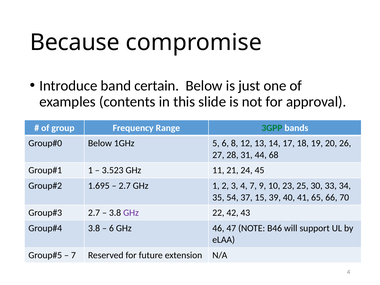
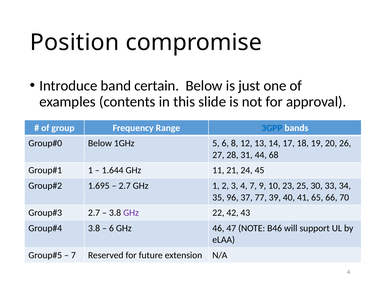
Because: Because -> Position (75, 43)
3GPP colour: green -> blue (272, 128)
3.523: 3.523 -> 1.644 (113, 170)
54: 54 -> 96 (232, 197)
15: 15 -> 77 (261, 197)
